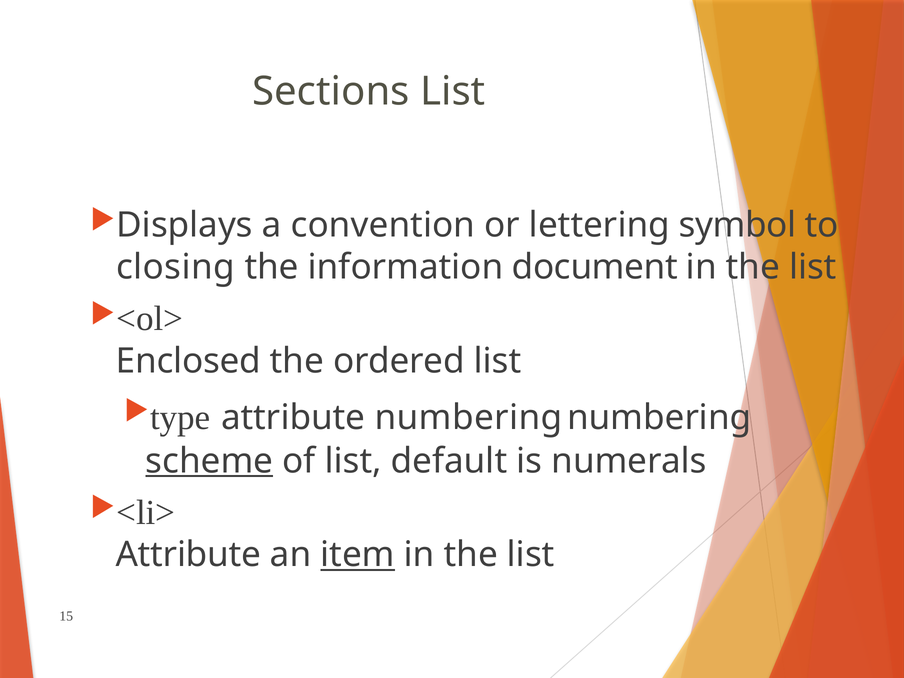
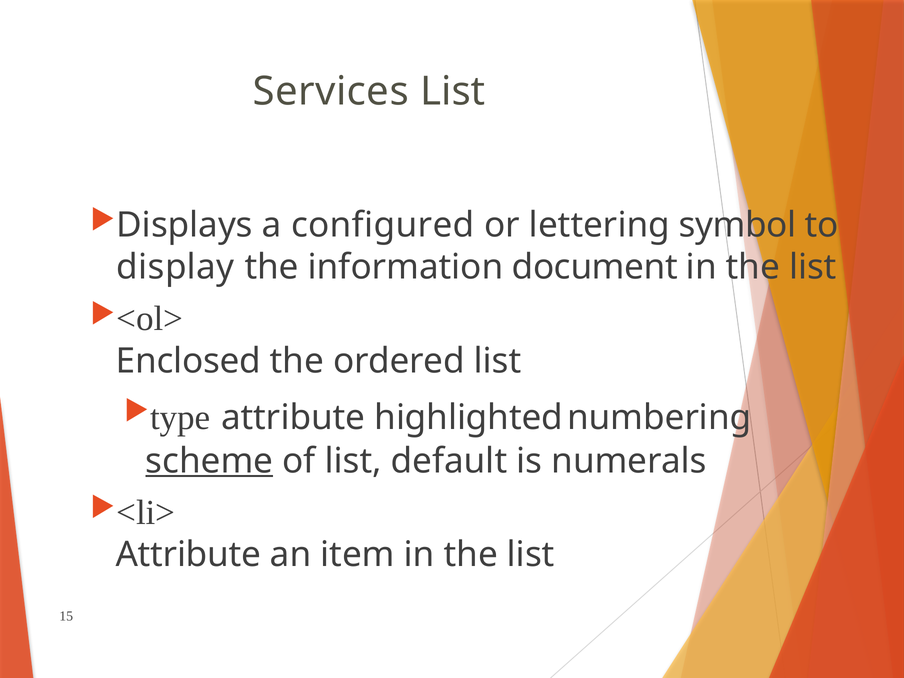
Sections: Sections -> Services (331, 92)
convention: convention -> configured (383, 225)
closing: closing -> display (175, 267)
attribute numbering: numbering -> highlighted (469, 418)
item underline: present -> none (358, 555)
